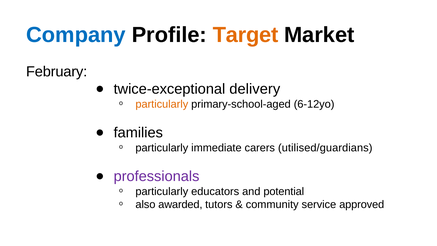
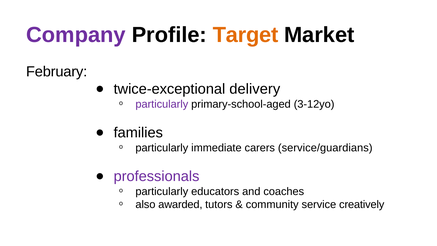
Company colour: blue -> purple (76, 35)
particularly colour: orange -> purple (162, 104)
6-12yo: 6-12yo -> 3-12yo (314, 104)
utilised/guardians: utilised/guardians -> service/guardians (325, 148)
potential: potential -> coaches (284, 191)
approved: approved -> creatively (362, 205)
